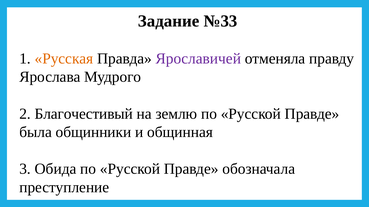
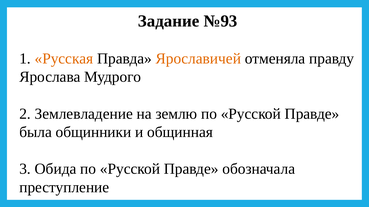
№33: №33 -> №93 (220, 21)
Ярославичей colour: purple -> orange (198, 59)
Благочестивый: Благочестивый -> Землевладение (84, 114)
